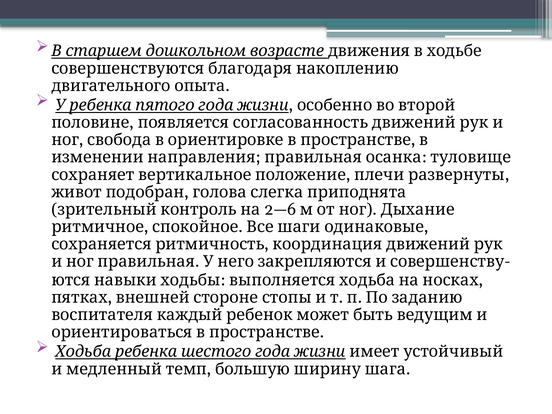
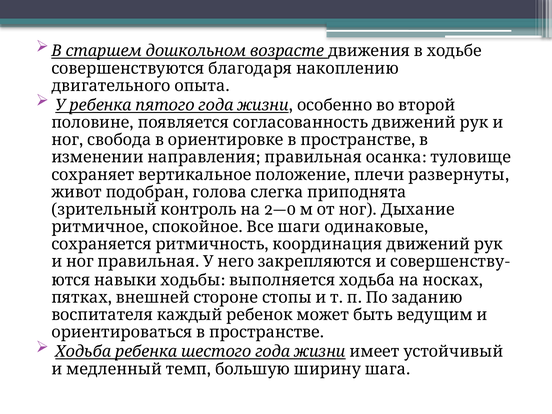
2—6: 2—6 -> 2—0 (280, 210)
